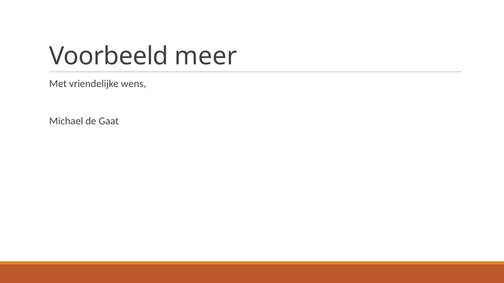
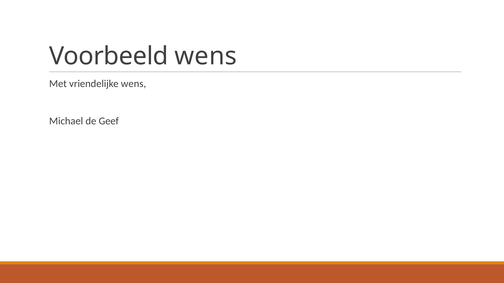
Voorbeeld meer: meer -> wens (206, 56)
Gaat: Gaat -> Geef (109, 121)
